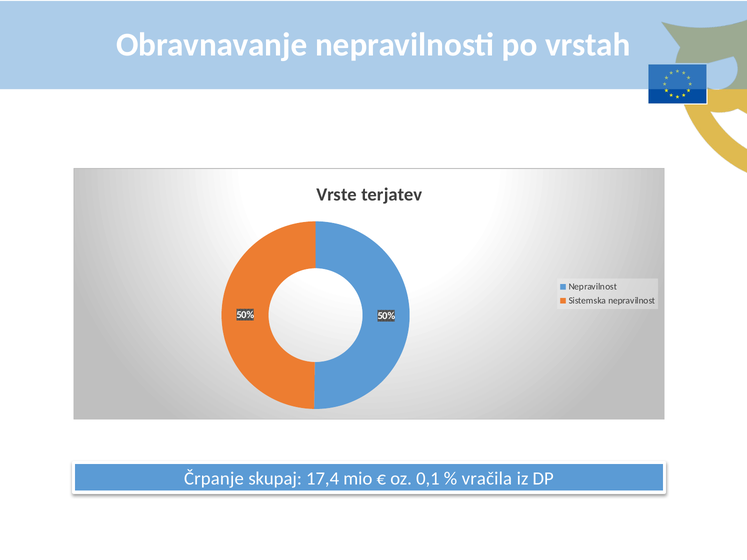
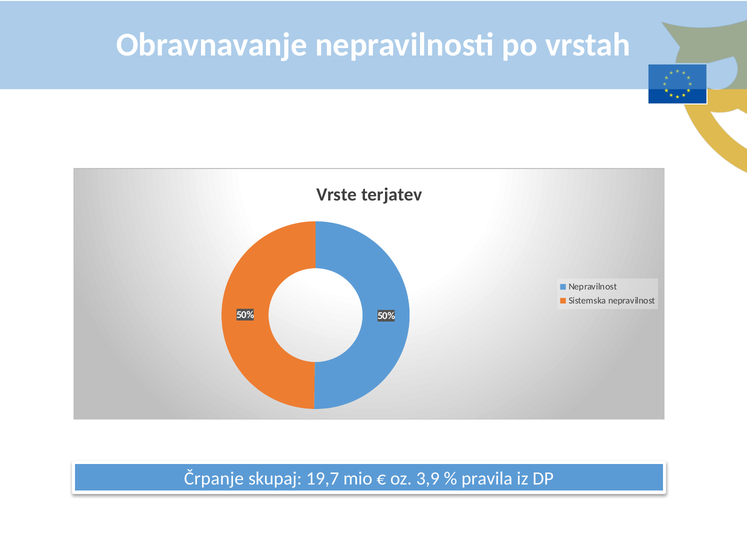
17,4: 17,4 -> 19,7 (323, 479)
0,1: 0,1 -> 3,9 (428, 479)
vračila: vračila -> pravila (487, 479)
